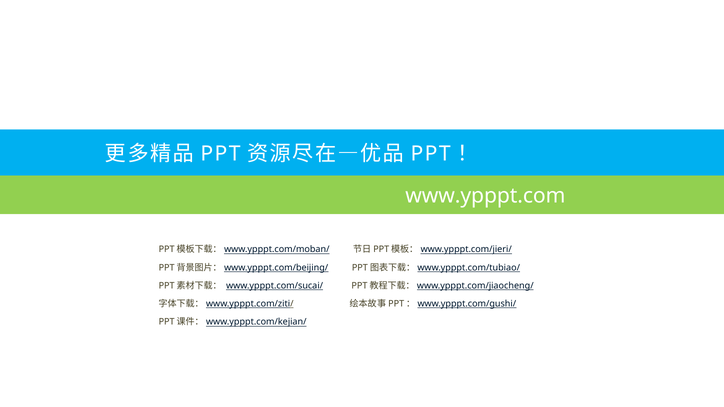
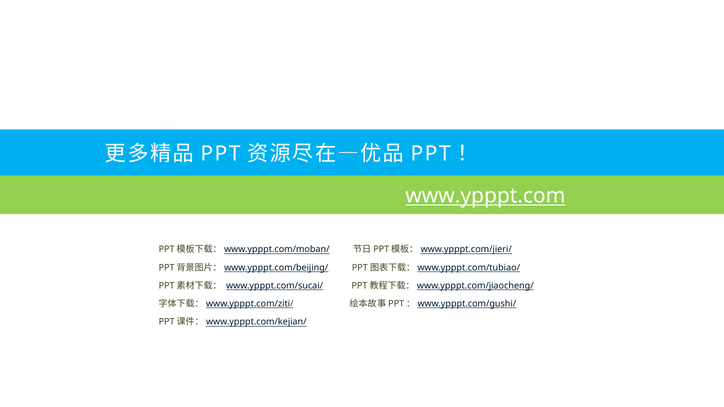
www.ypppt.com underline: none -> present (485, 196)
